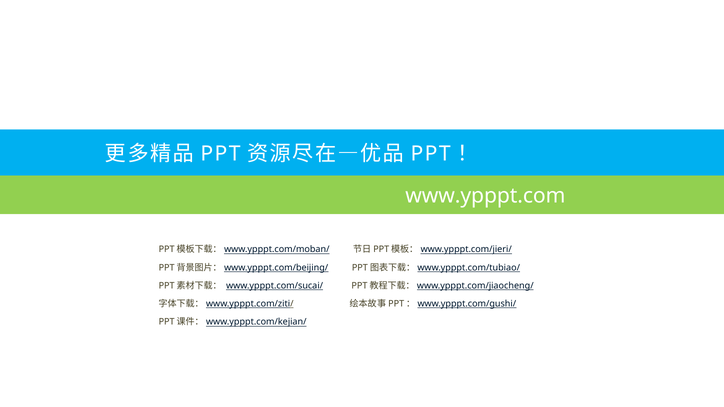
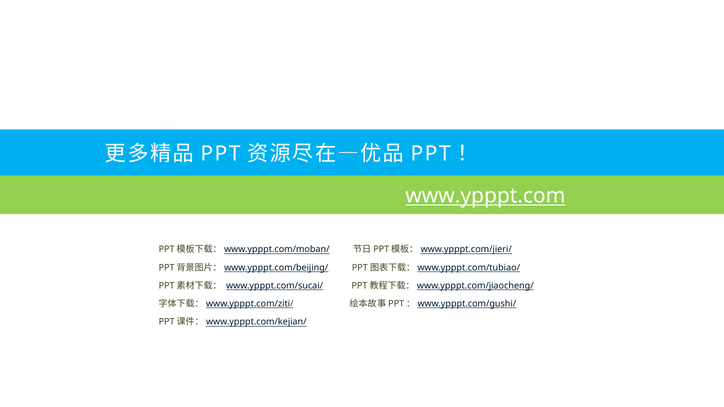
www.ypppt.com underline: none -> present (485, 196)
